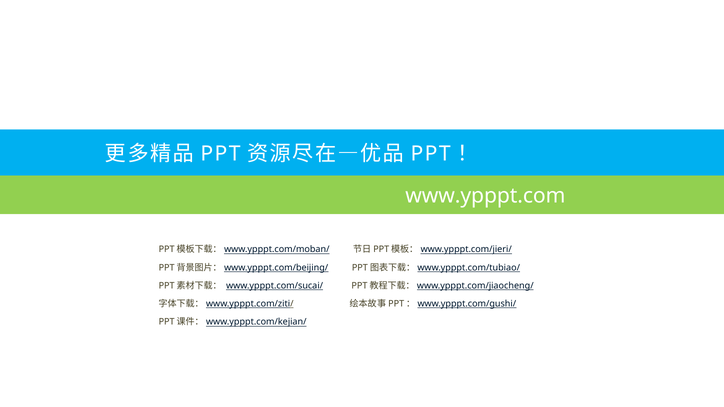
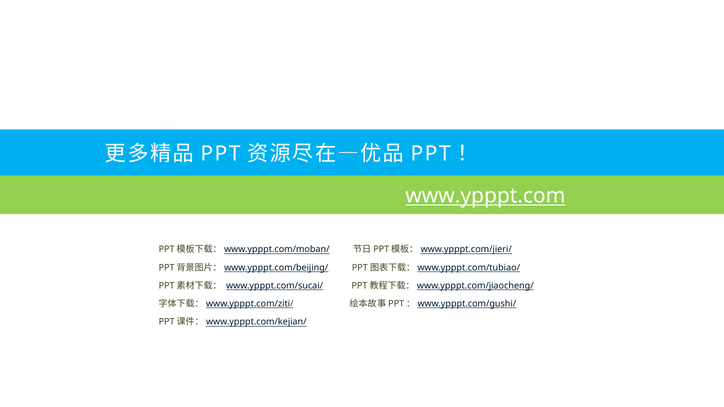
www.ypppt.com underline: none -> present (485, 196)
